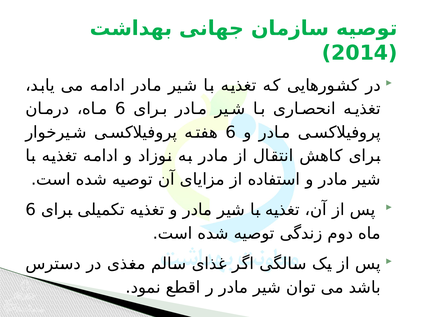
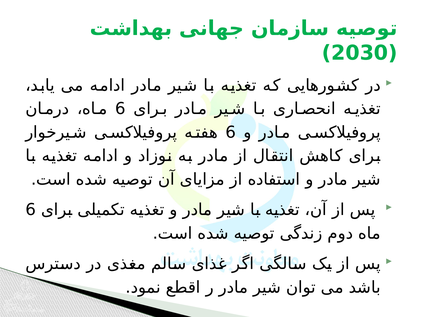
2014: 2014 -> 2030 (360, 53)
